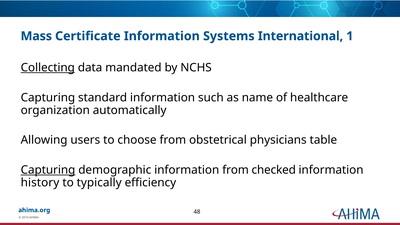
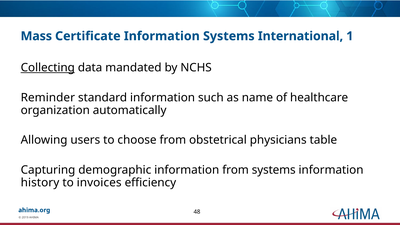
Capturing: Capturing -> Reminder (48, 98)
Capturing underline: present -> none (48, 170)
from checked: checked -> systems (274, 170)
typically: typically -> invoices (99, 183)
